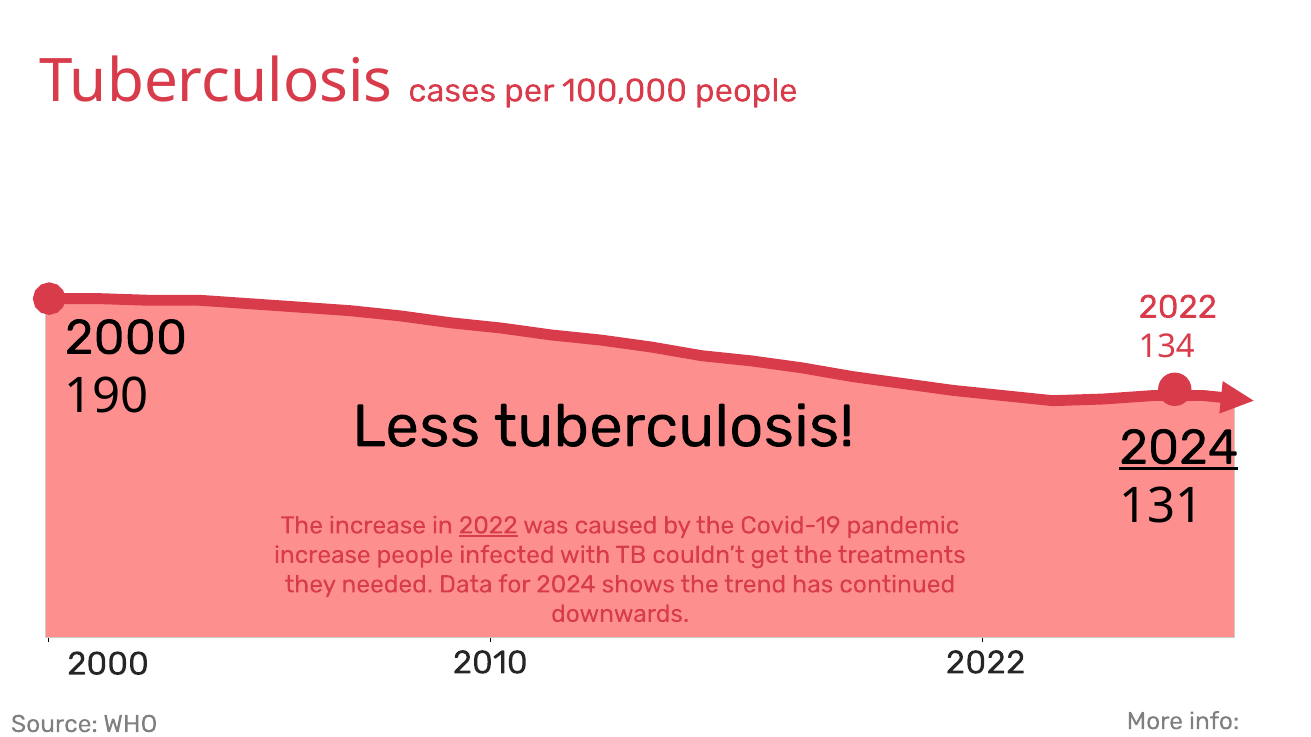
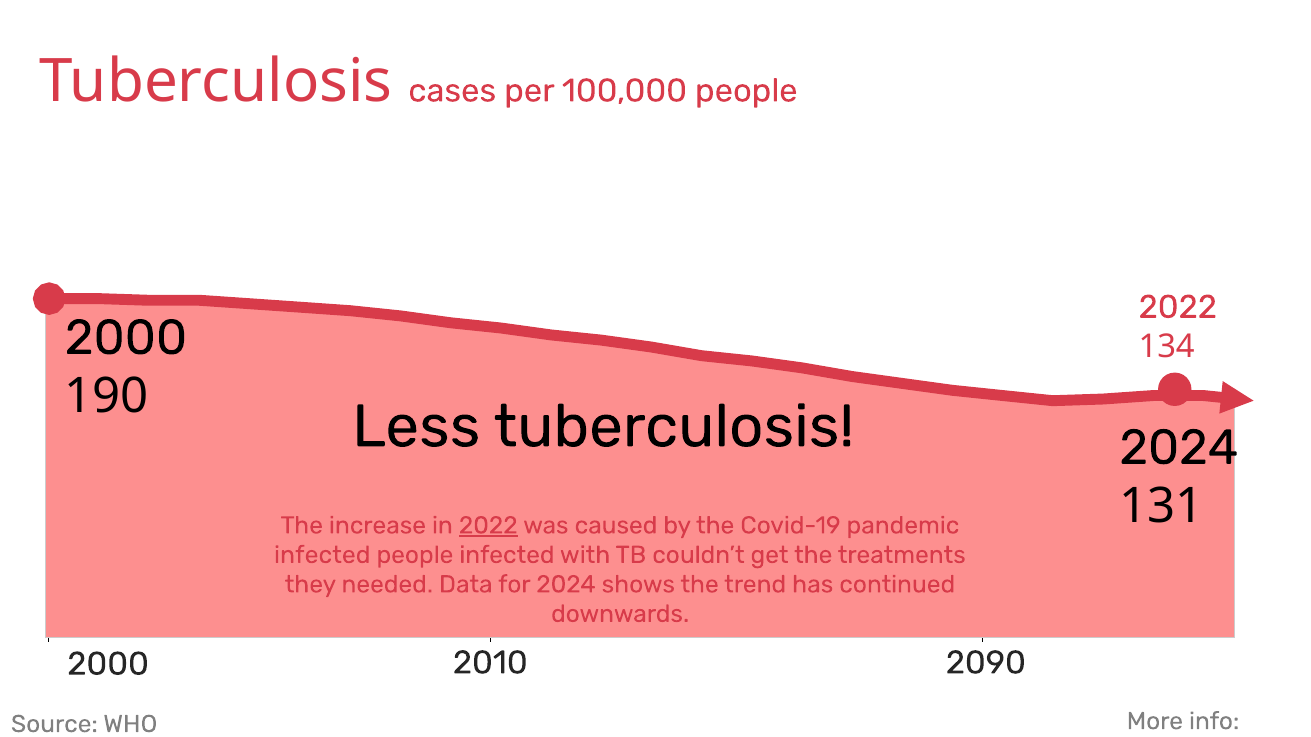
2024 underline: present -> none (1179, 448)
increase: increase -> infected (322, 555)
2010 2022: 2022 -> 2090 (986, 663)
